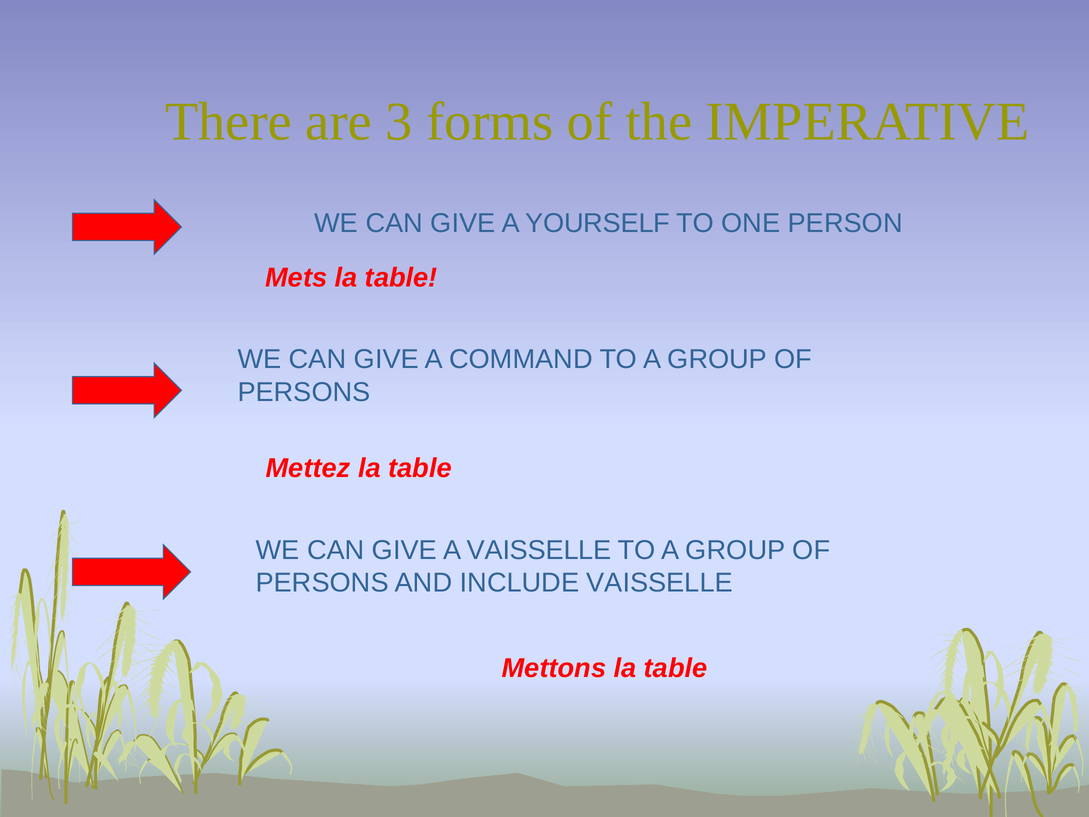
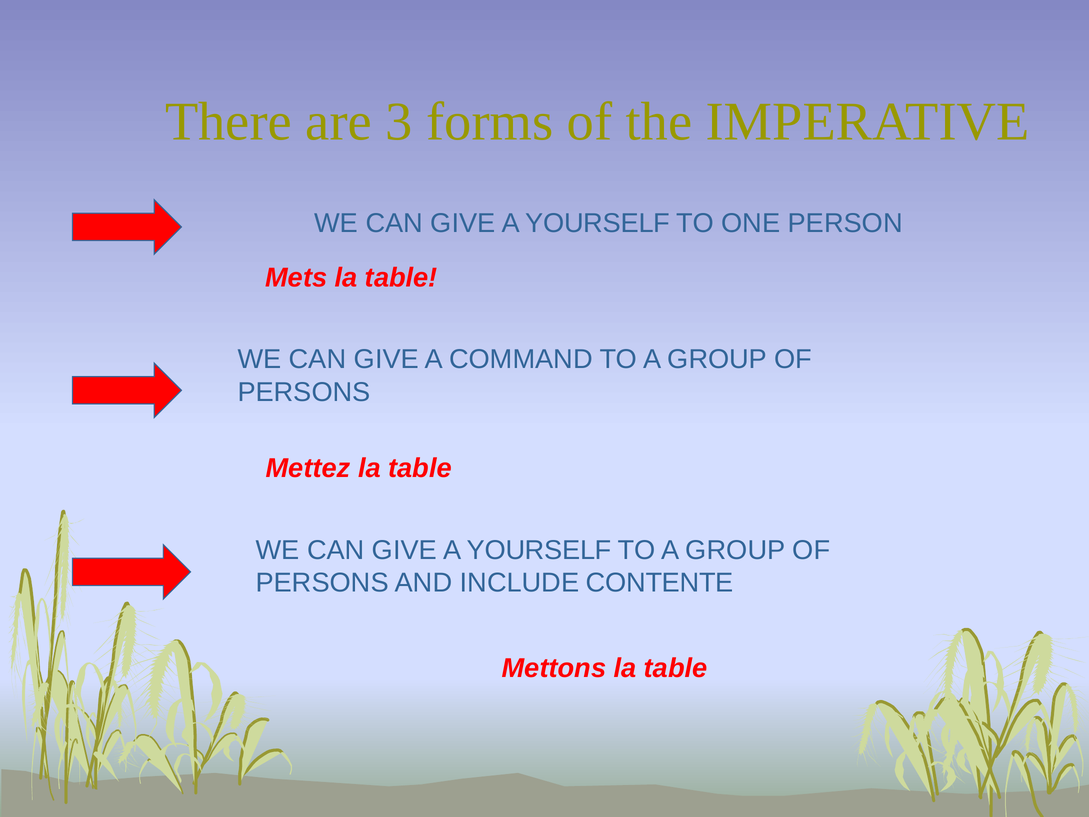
VAISSELLE: VAISSELLE -> YOURSELF (539, 550)
INCLUDE VAISSELLE: VAISSELLE -> CONTENTE (660, 583)
